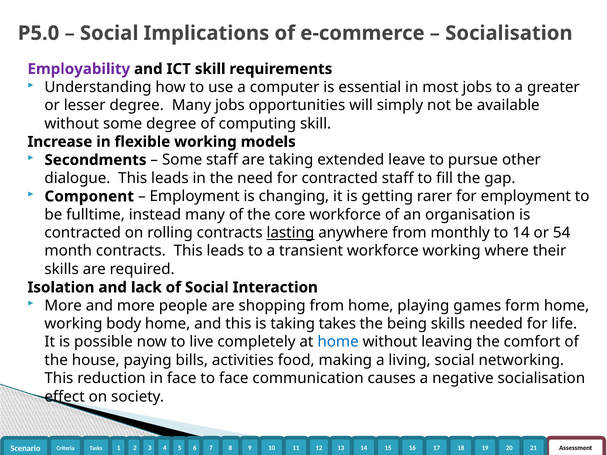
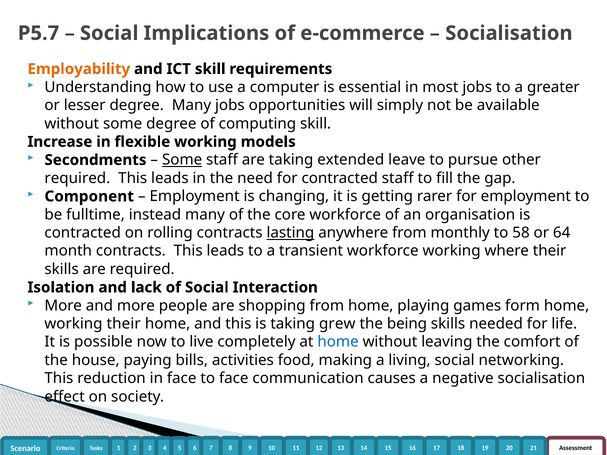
P5.0: P5.0 -> P5.7 (39, 33)
Employability colour: purple -> orange (79, 69)
Some underline: none -> present (182, 160)
dialogue: dialogue -> required (77, 178)
to 14: 14 -> 58 (521, 233)
54: 54 -> 64 (562, 233)
working body: body -> their (124, 324)
takes: takes -> grew (337, 324)
